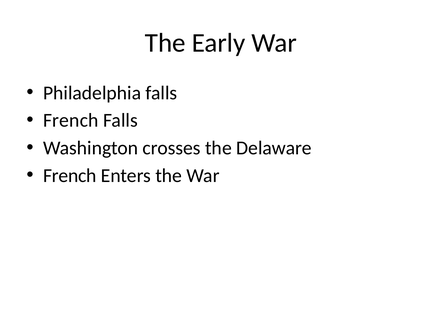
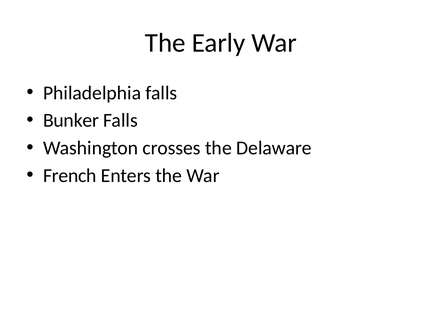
French: French -> Bunker (71, 120)
